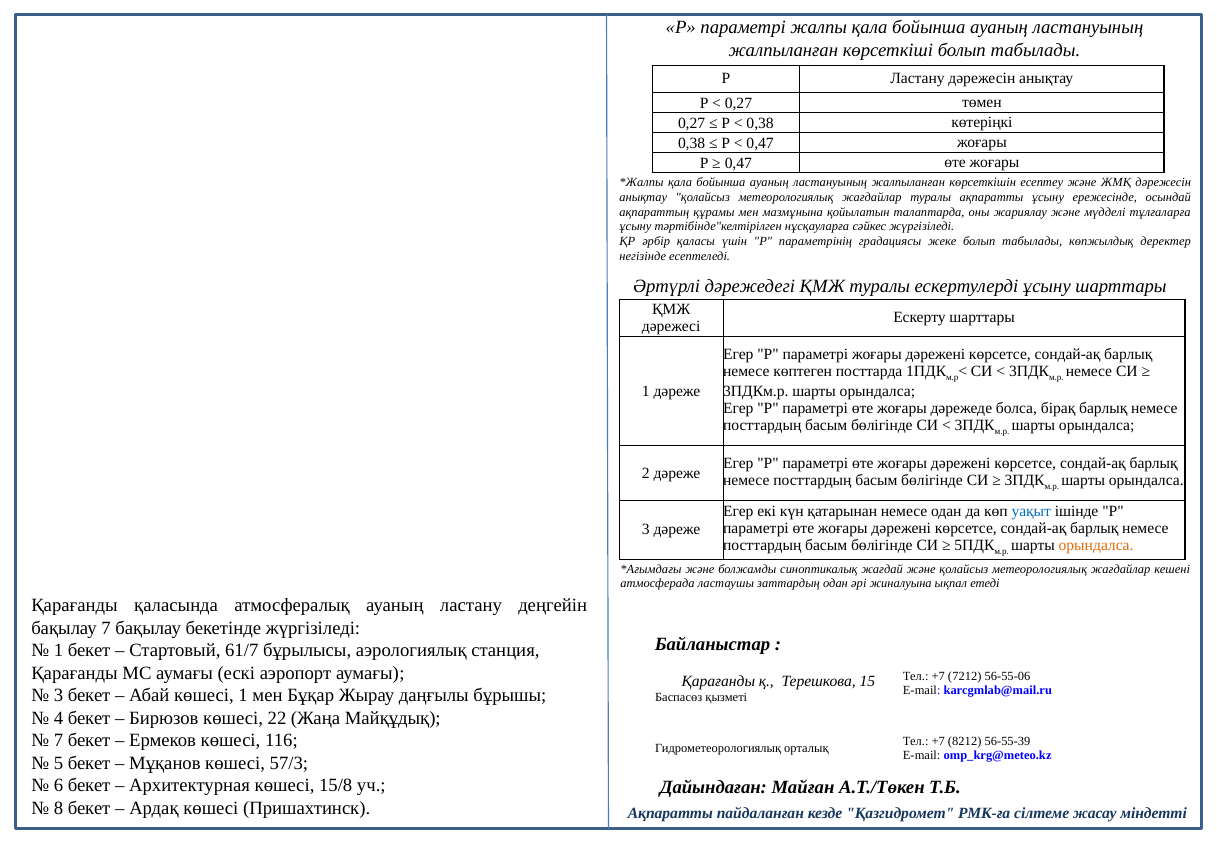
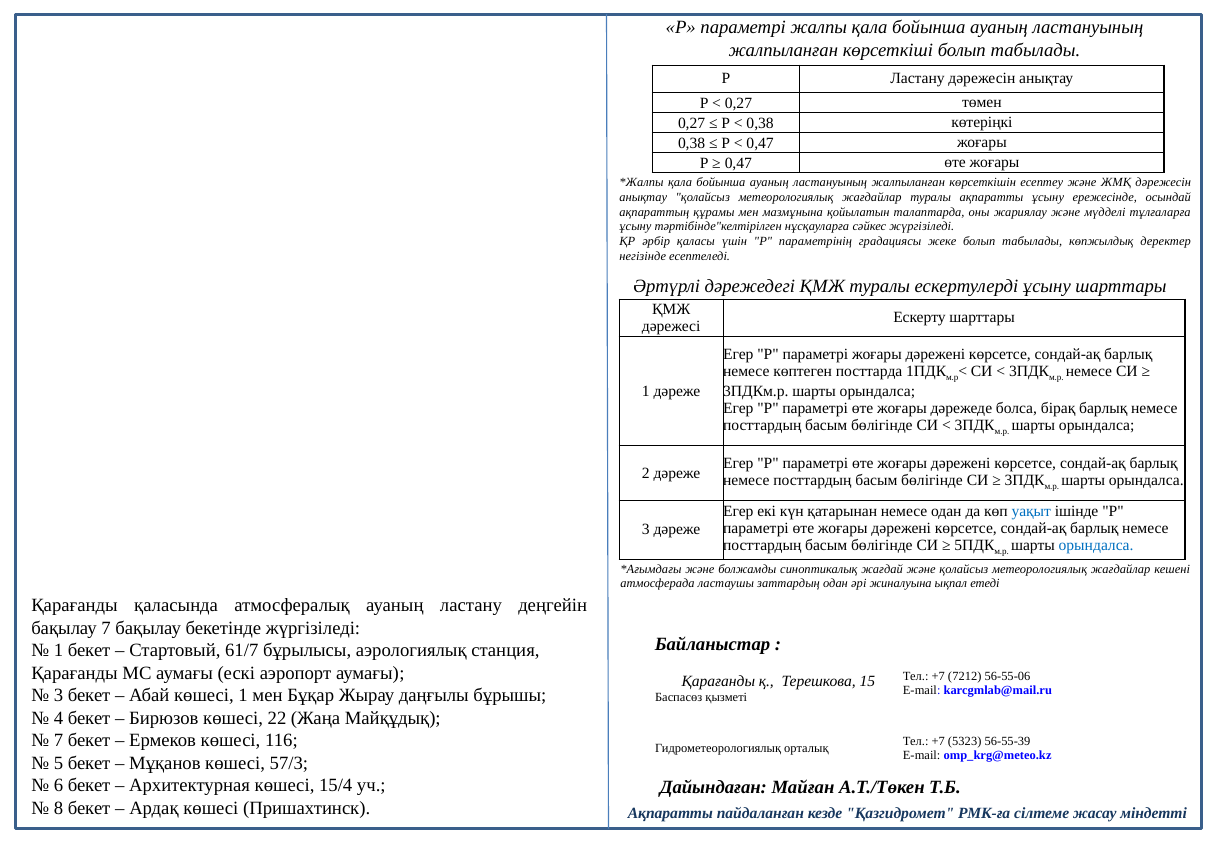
орындалса colour: orange -> blue (1096, 545)
8212: 8212 -> 5323 (965, 741)
15/8: 15/8 -> 15/4 (336, 785)
